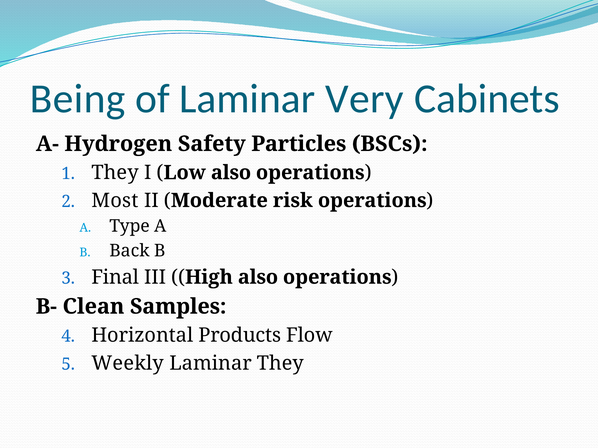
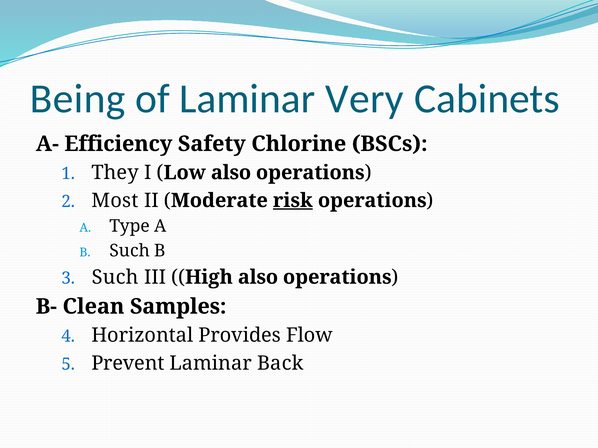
Hydrogen: Hydrogen -> Efficiency (118, 144)
Particles: Particles -> Chlorine (299, 144)
risk underline: none -> present (293, 201)
B Back: Back -> Such (130, 251)
Final: Final -> Such (115, 277)
Products: Products -> Provides (240, 336)
Weekly: Weekly -> Prevent (128, 364)
Laminar They: They -> Back (280, 364)
